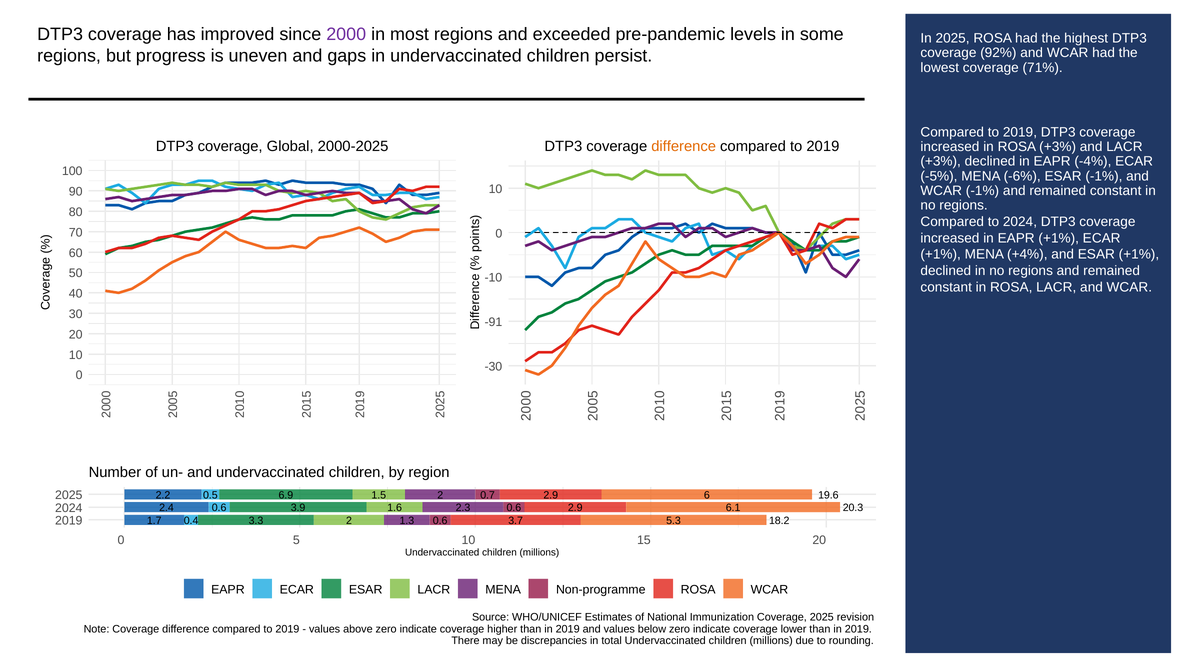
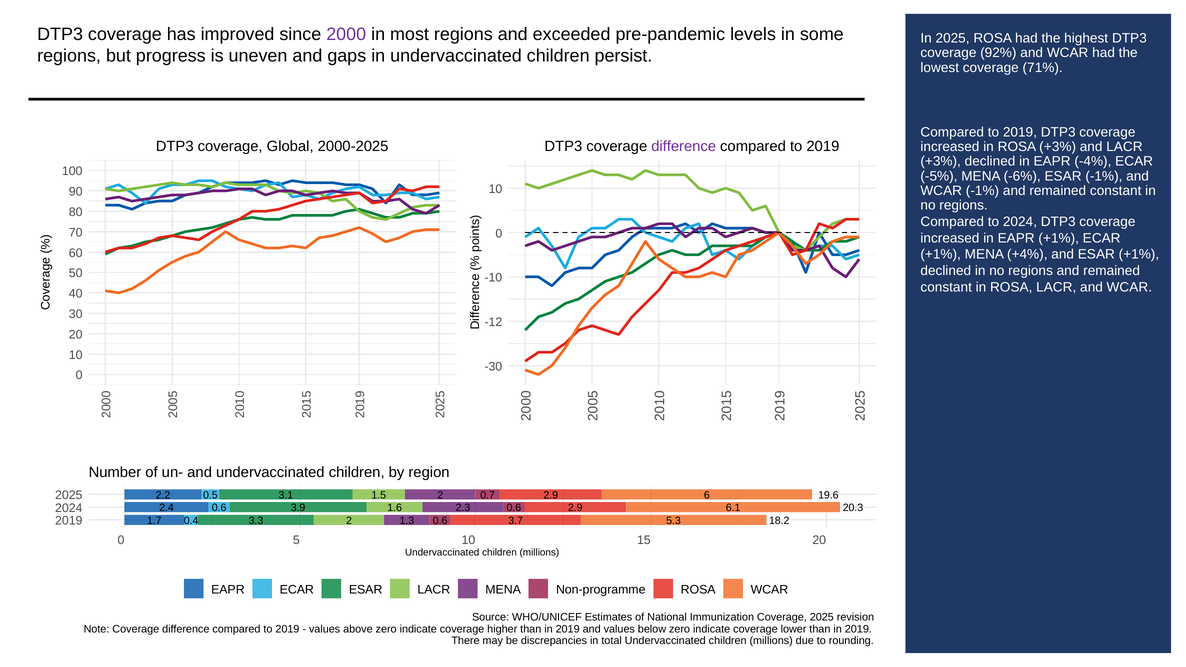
difference colour: orange -> purple (684, 146)
-91: -91 -> -12 (493, 322)
6.9: 6.9 -> 3.1 (286, 495)
